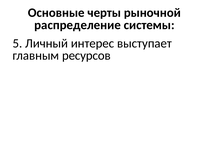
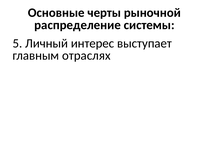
ресурсов: ресурсов -> отраслях (86, 55)
